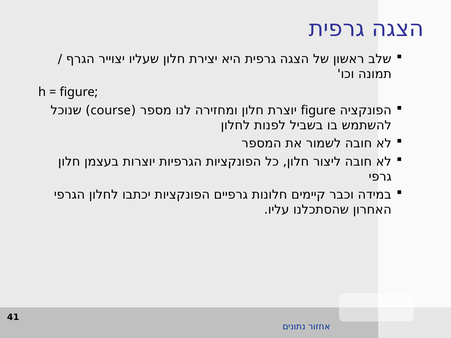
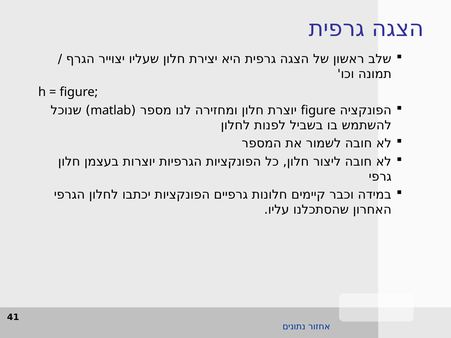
course: course -> matlab (111, 110)
